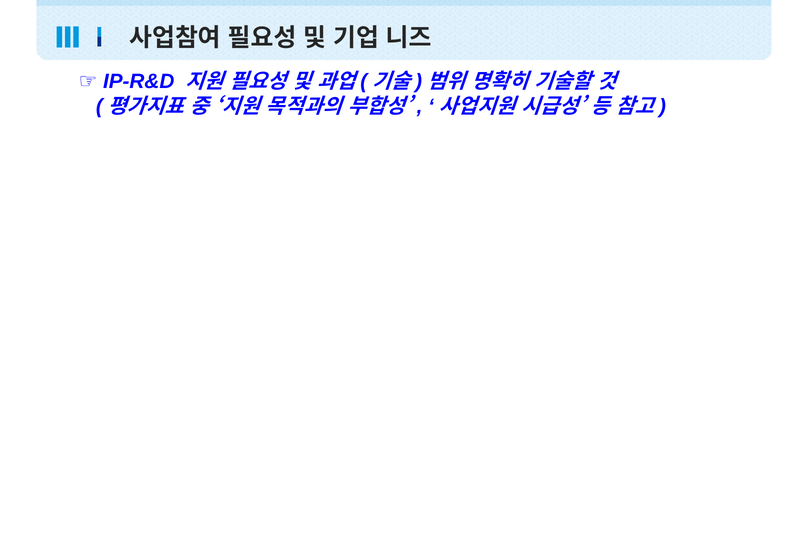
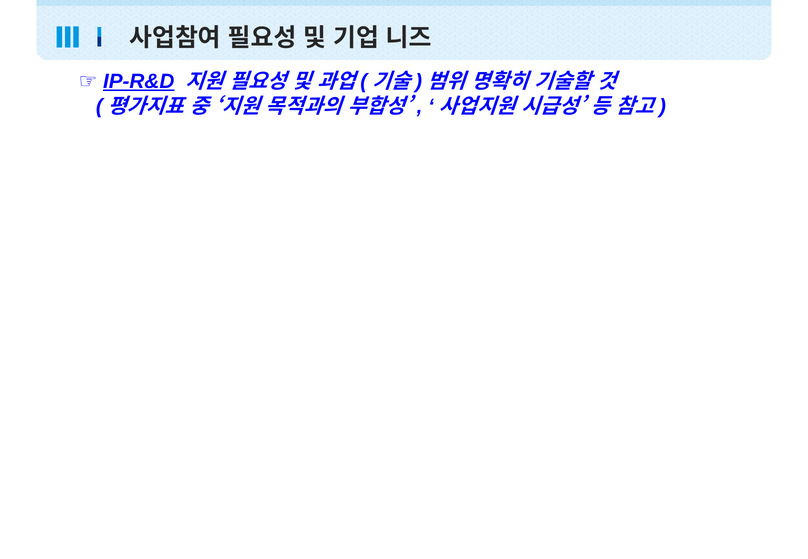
IP-R&D underline: none -> present (139, 81)
